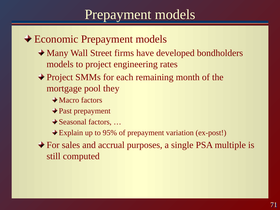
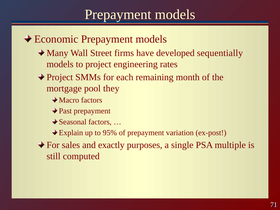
bondholders: bondholders -> sequentially (220, 53)
accrual: accrual -> exactly (111, 145)
